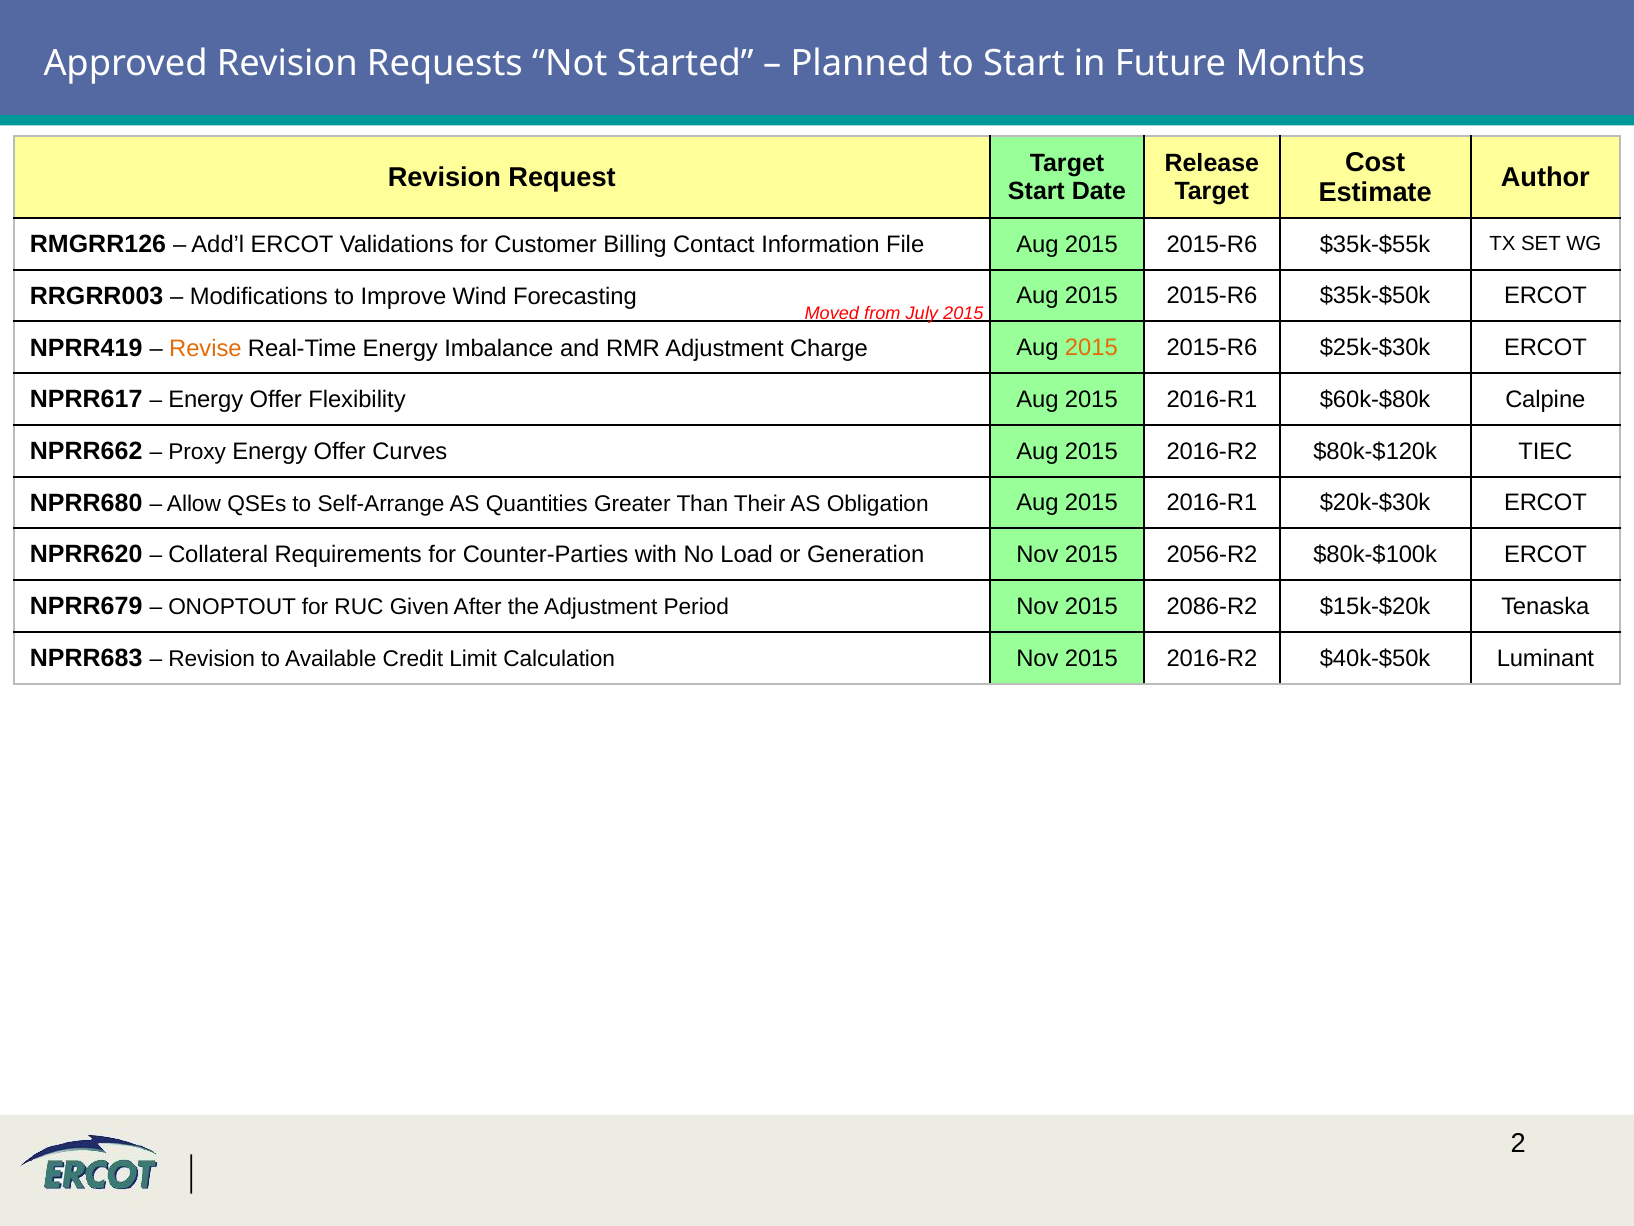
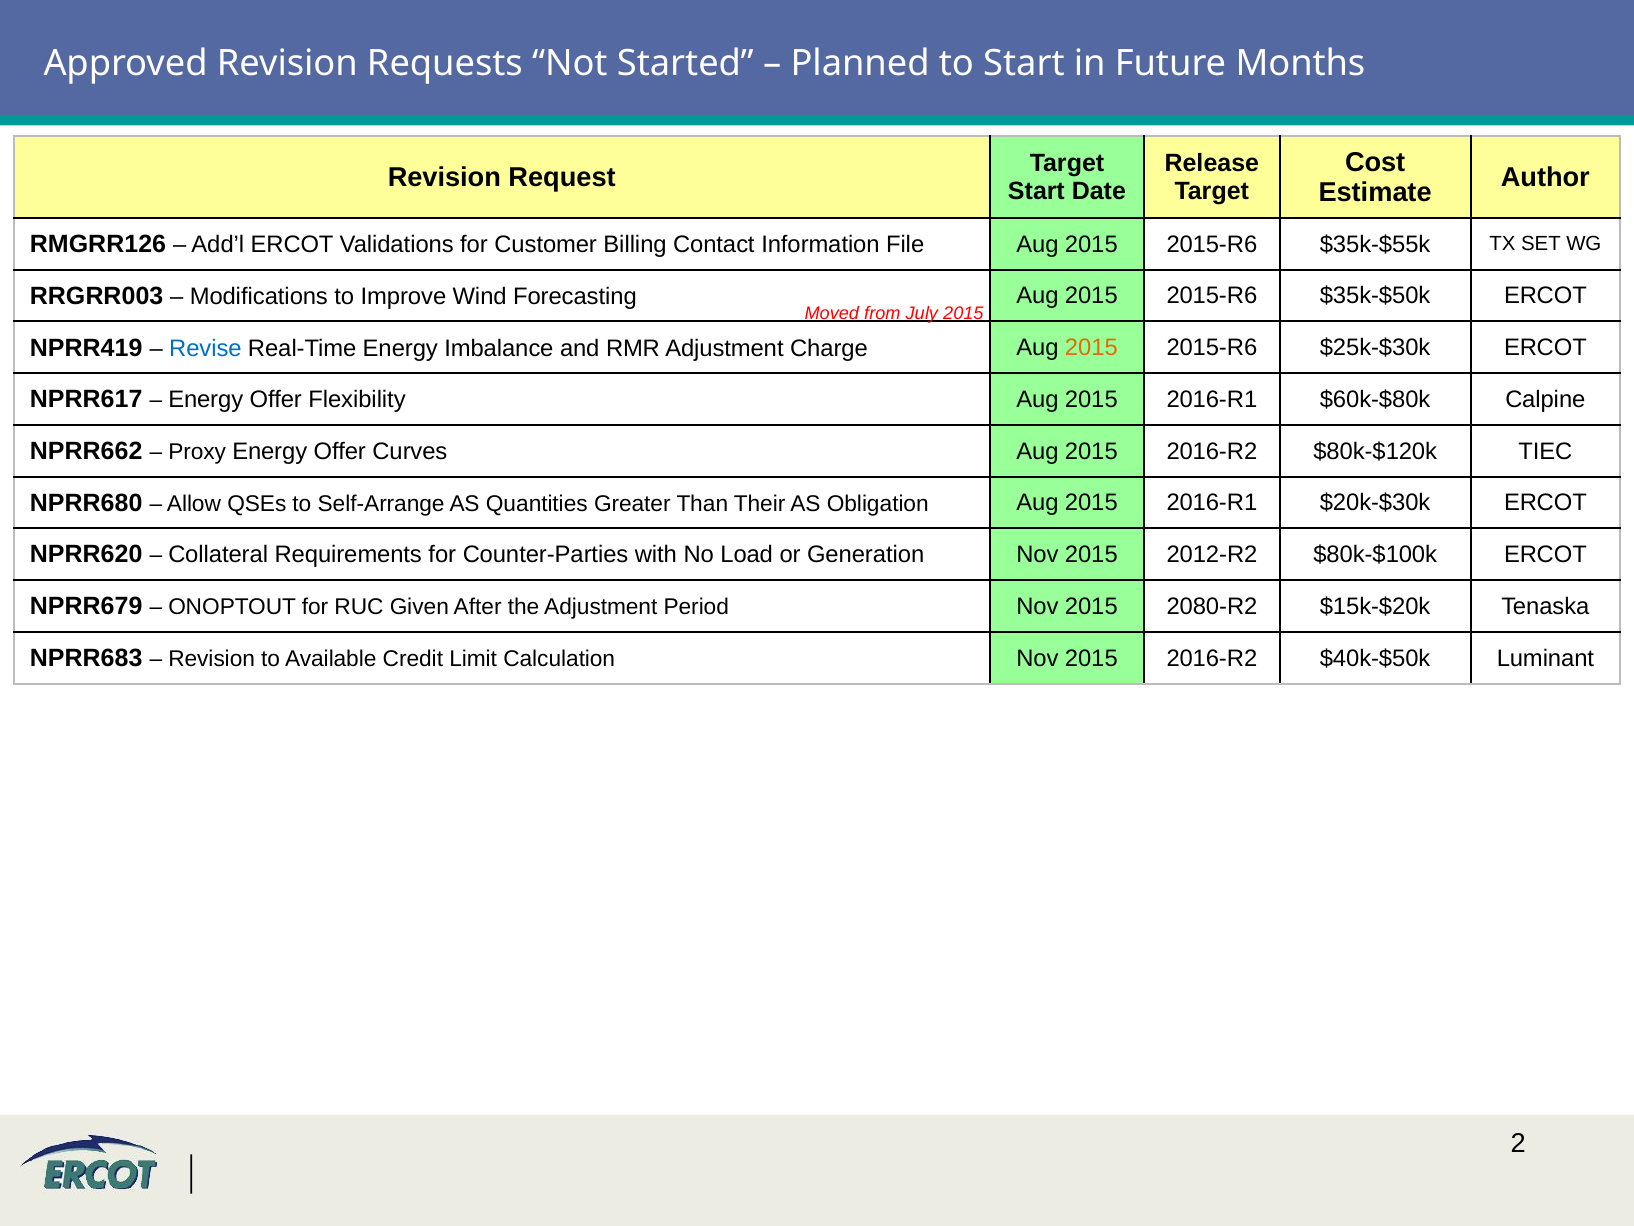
Revise colour: orange -> blue (205, 348)
2056-R2: 2056-R2 -> 2012-R2 (1212, 554)
2086-R2: 2086-R2 -> 2080-R2 (1212, 606)
